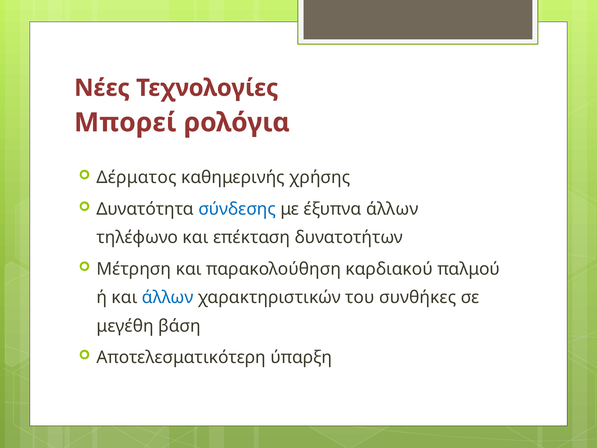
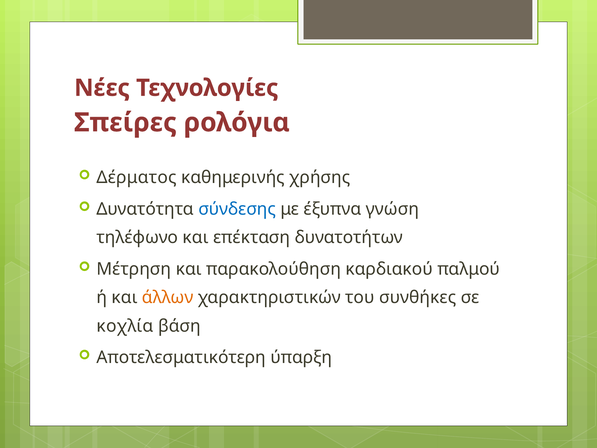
Μπορεί: Μπορεί -> Σπείρες (125, 123)
έξυπνα άλλων: άλλων -> γνώση (392, 209)
άλλων colour: blue -> orange (168, 297)
μεγέθη: μεγέθη -> κοχλία (125, 326)
